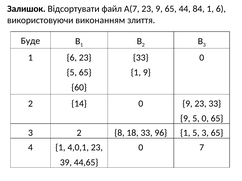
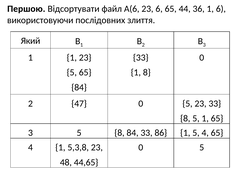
Залишок: Залишок -> Першою (26, 9)
А(7: А(7 -> А(6 (132, 9)
23 9: 9 -> 6 (159, 9)
84: 84 -> 36 (199, 9)
виконанням: виконанням -> послідовних (100, 20)
Буде: Буде -> Який (31, 41)
6: 6 -> 1 (72, 58)
1 9: 9 -> 8 (147, 73)
60: 60 -> 84 (79, 88)
14: 14 -> 47 (79, 104)
9: 9 -> 5 (187, 104)
9: 9 -> 8 (185, 119)
5 0: 0 -> 1 (205, 119)
3 2: 2 -> 5 (79, 133)
8 18: 18 -> 84 (133, 133)
96: 96 -> 86 (161, 133)
5 3: 3 -> 4 (205, 133)
4,0,1: 4,0,1 -> 5,3,8 (78, 148)
7: 7 -> 5 (202, 148)
39: 39 -> 48 (66, 163)
